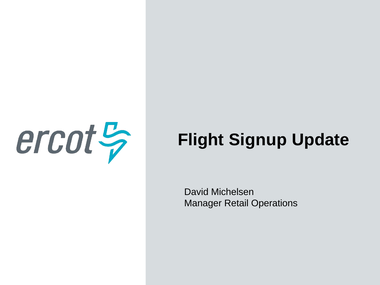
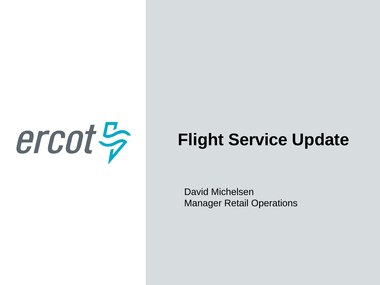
Signup: Signup -> Service (258, 140)
